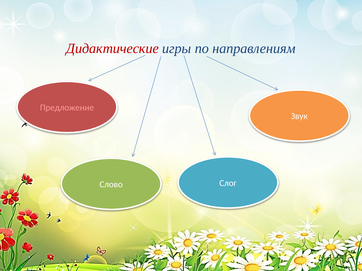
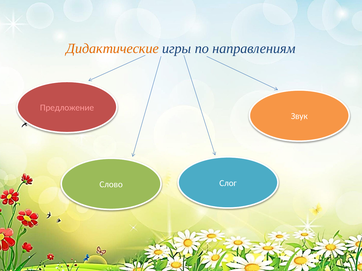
Дидактические colour: red -> orange (112, 49)
